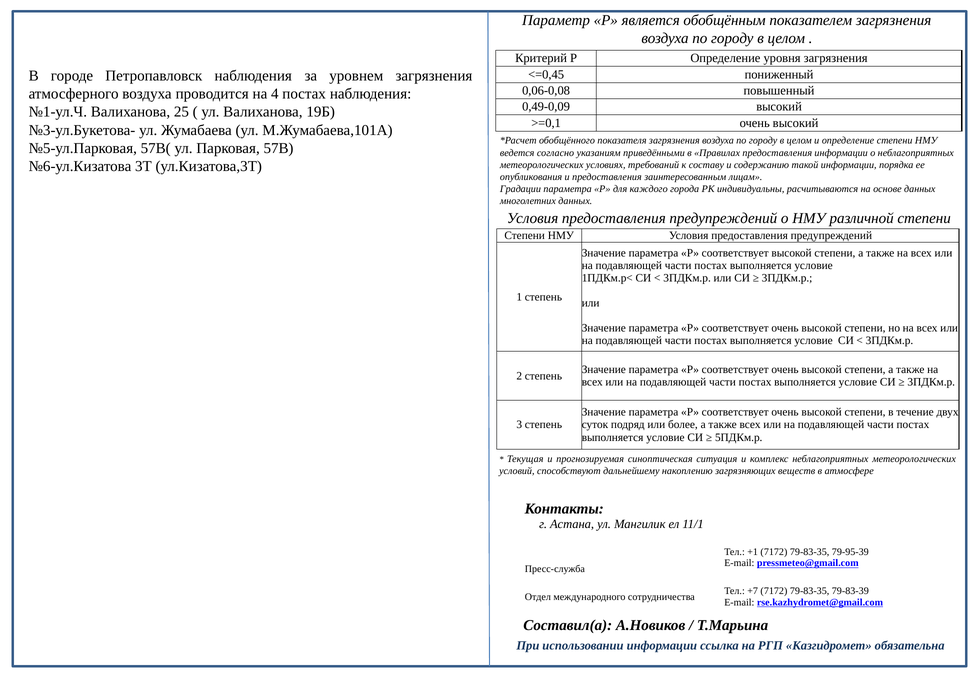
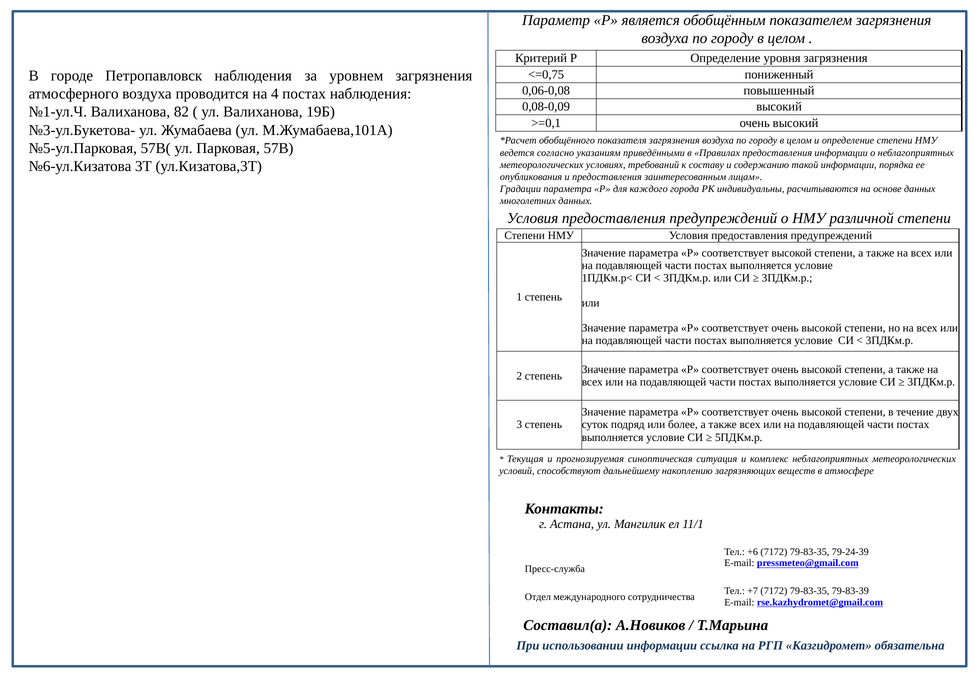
<=0,45: <=0,45 -> <=0,75 (546, 74)
0,49-0,09: 0,49-0,09 -> 0,08-0,09 (546, 107)
25: 25 -> 82 (181, 112)
+1: +1 -> +6 (753, 552)
79-95-39: 79-95-39 -> 79-24-39 (850, 552)
